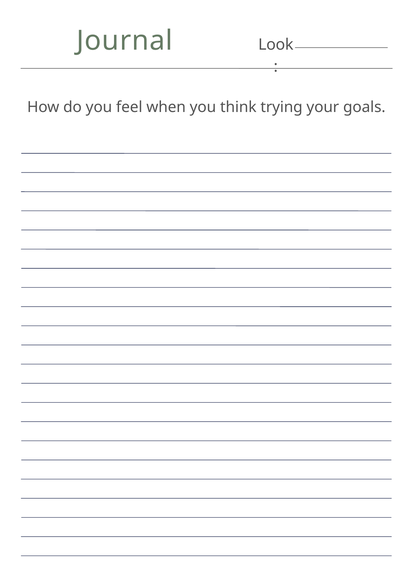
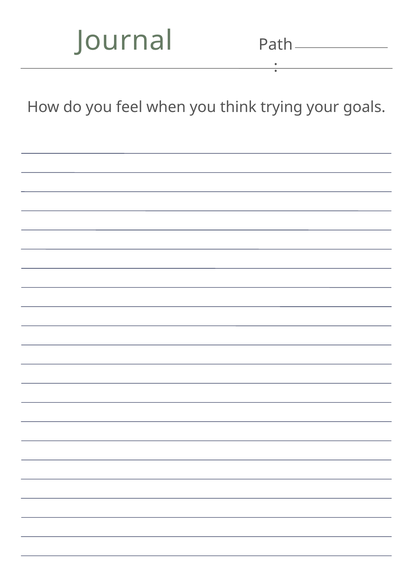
Look: Look -> Path (276, 45)
